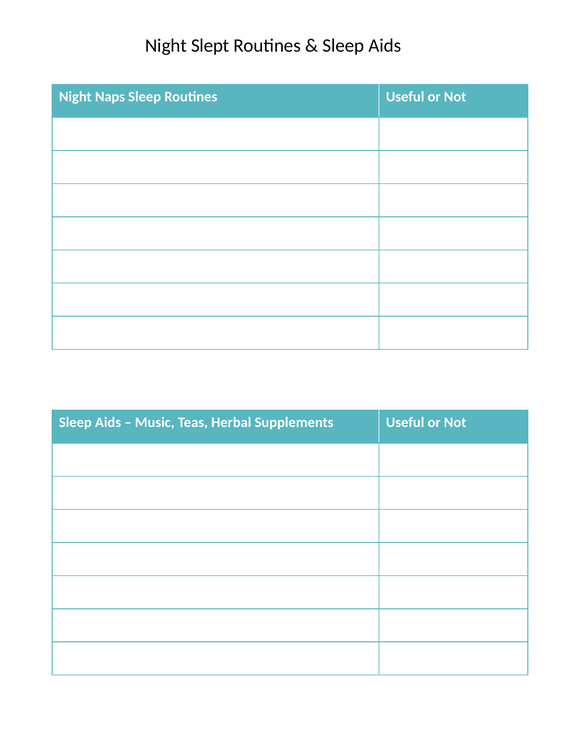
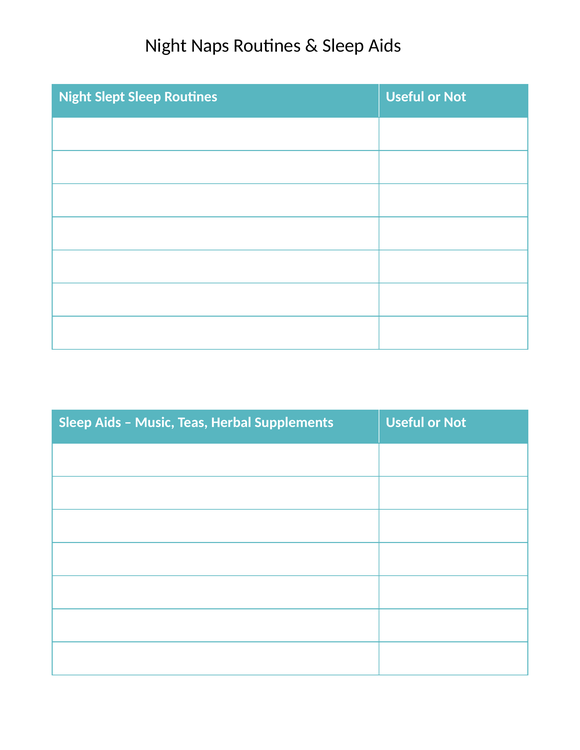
Slept: Slept -> Naps (210, 45)
Naps: Naps -> Slept (110, 97)
